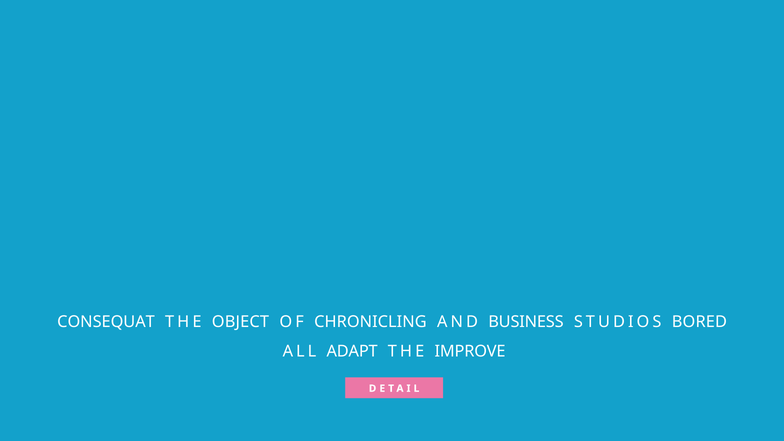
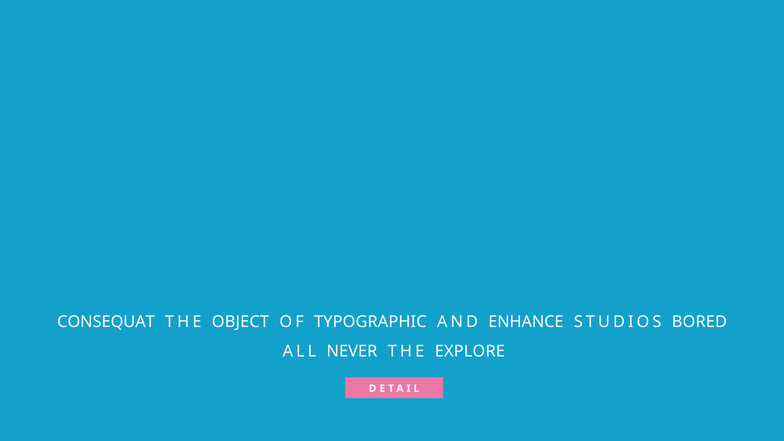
CHRONICLING: CHRONICLING -> TYPOGRAPHIC (370, 322)
BUSINESS: BUSINESS -> ENHANCE (526, 322)
ADAPT: ADAPT -> NEVER (352, 351)
IMPROVE: IMPROVE -> EXPLORE (470, 351)
